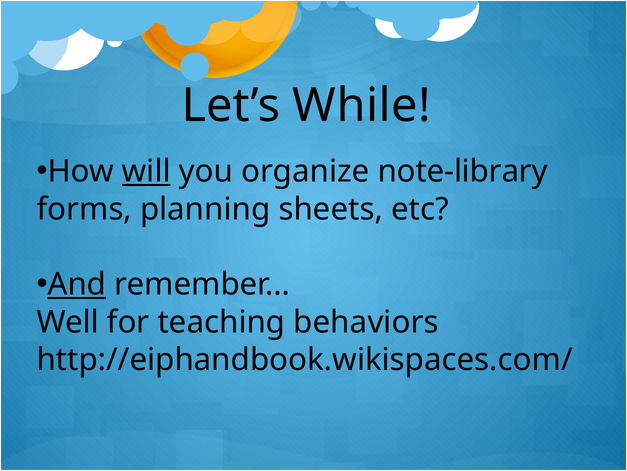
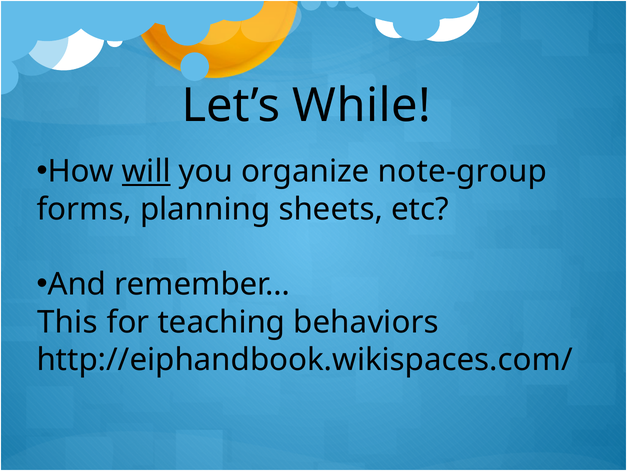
note-library: note-library -> note-group (462, 171)
And underline: present -> none (77, 284)
Well: Well -> This (67, 322)
